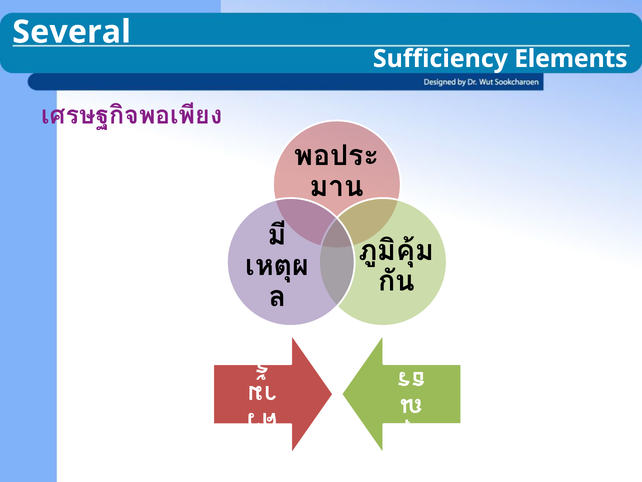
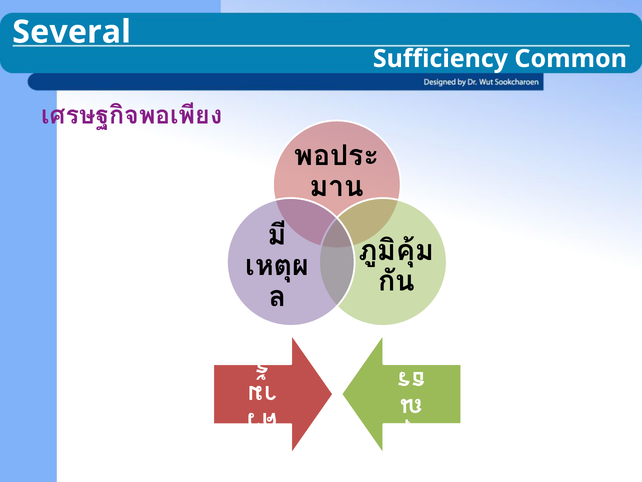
Elements: Elements -> Common (571, 59)
